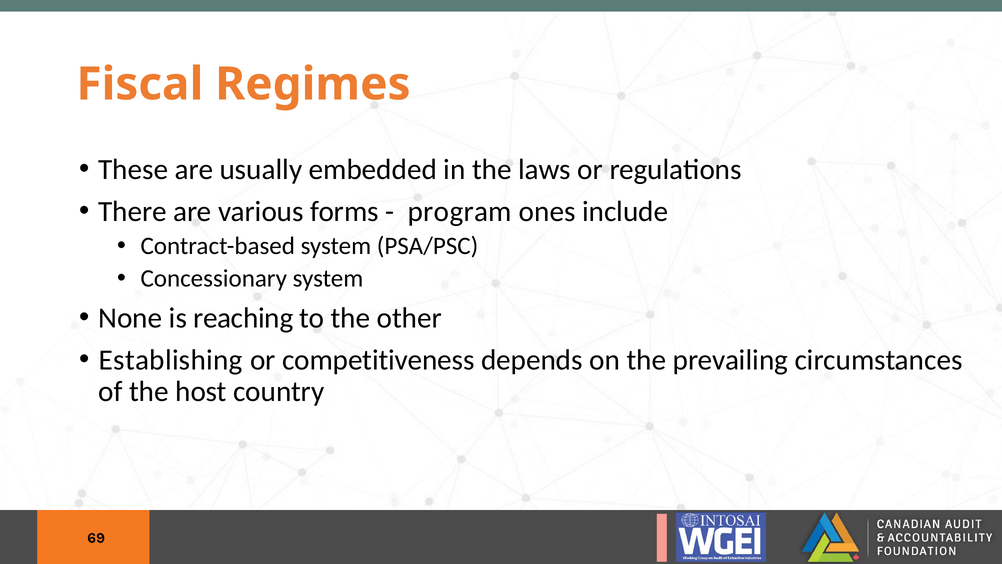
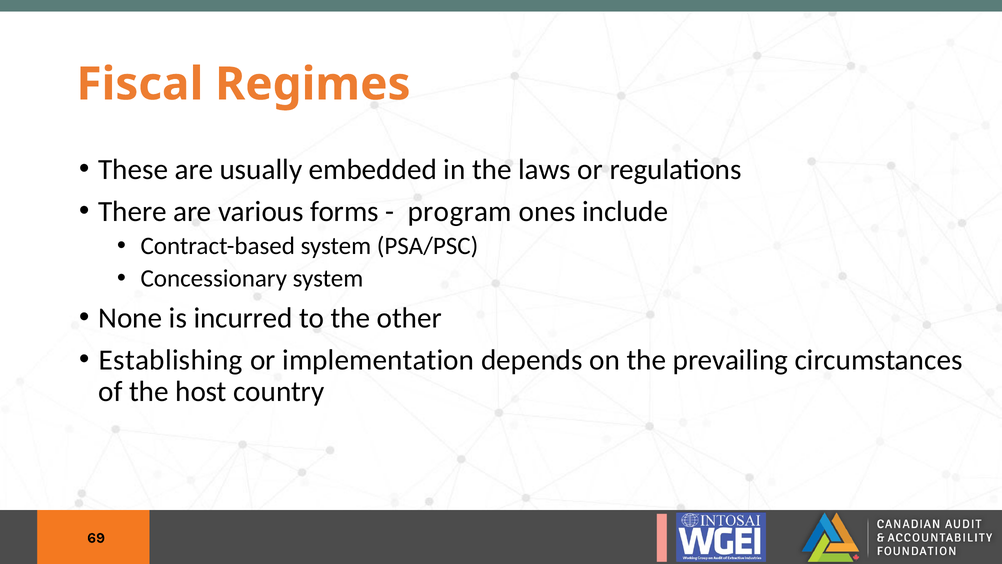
reaching: reaching -> incurred (243, 318)
competitiveness: competitiveness -> implementation (378, 360)
